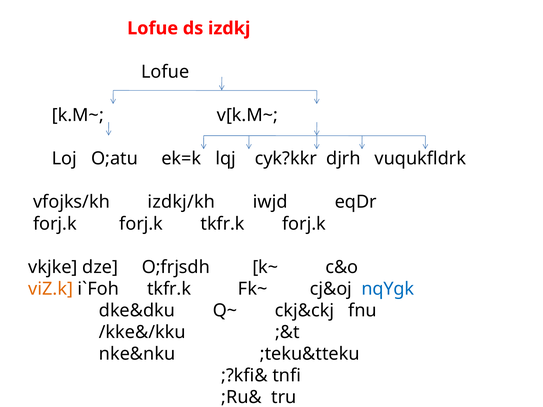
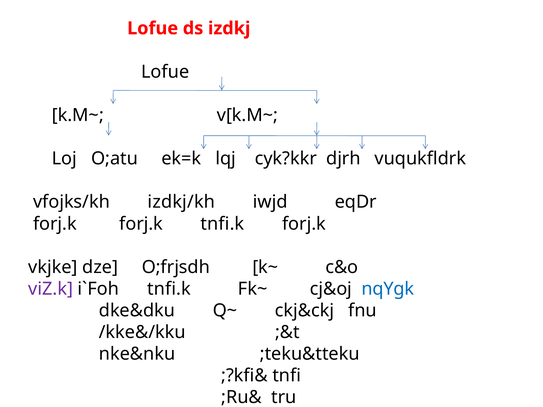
forj.k tkfr.k: tkfr.k -> tnfi.k (222, 224)
viZ.k colour: orange -> purple (51, 289)
tkfr.k: tkfr.k -> tnfi.k (169, 289)
